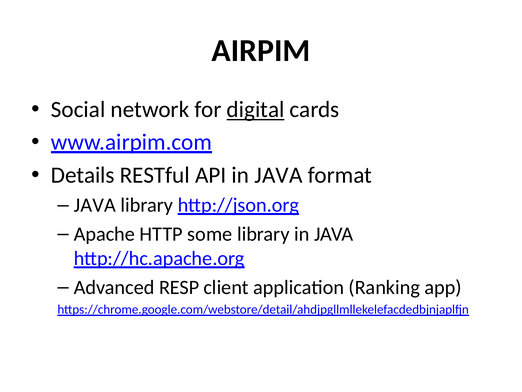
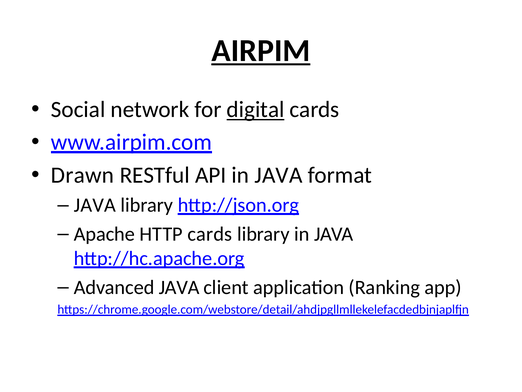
AIRPIM underline: none -> present (261, 51)
Details: Details -> Drawn (83, 175)
HTTP some: some -> cards (210, 234)
Advanced RESP: RESP -> JAVA (179, 287)
